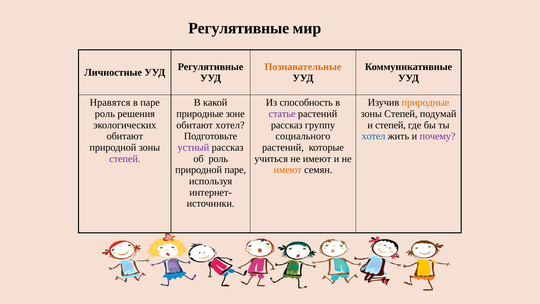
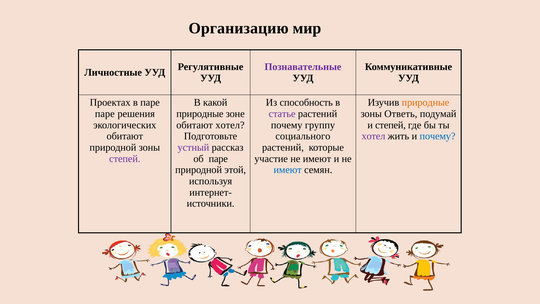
Регулятивные: Регулятивные -> Организацию (239, 28)
Познавательные colour: orange -> purple (303, 67)
Нравятся: Нравятся -> Проектах (110, 103)
роль: роль -> паре (105, 114)
Степей: Степей -> Ответь (401, 114)
рассказ: рассказ -> почему (287, 125)
хотел colour: blue -> purple (373, 136)
почему colour: purple -> blue (438, 136)
об роль: роль -> паре (218, 159)
учиться: учиться -> участие (271, 159)
природной паре: паре -> этой (235, 170)
имеют colour: orange -> blue (288, 170)
